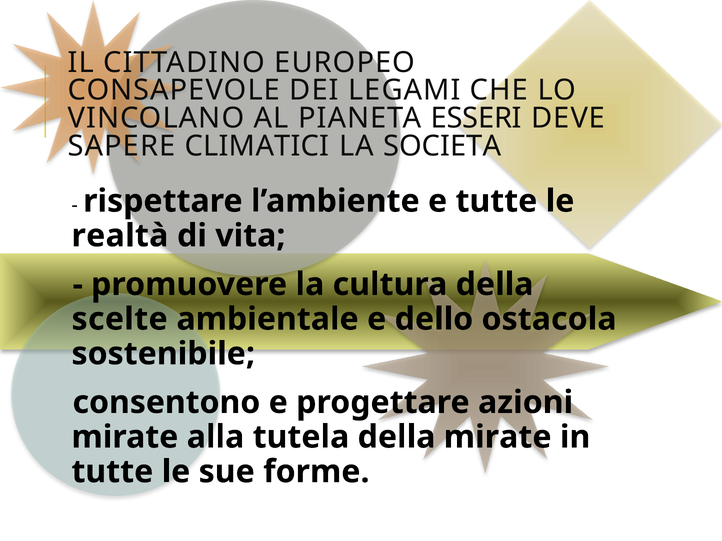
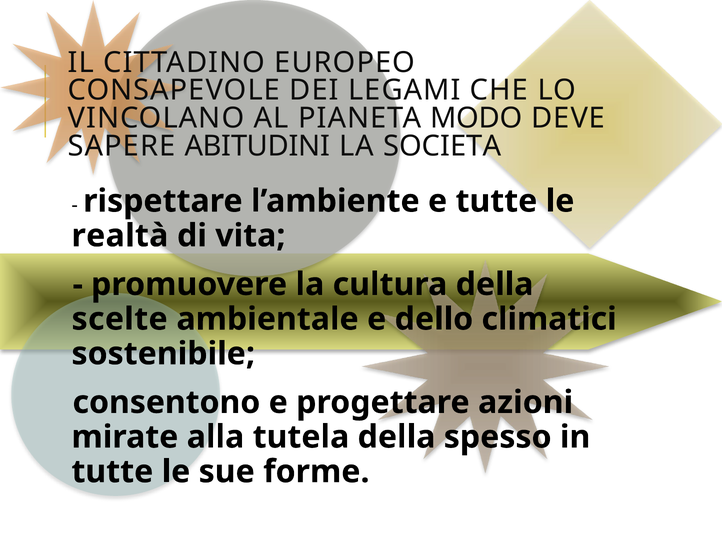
ESSERI: ESSERI -> MODO (476, 118)
CLIMATICI: CLIMATICI -> ABITUDINI (257, 146)
ostacola: ostacola -> climatici (549, 319)
della mirate: mirate -> spesso (498, 437)
